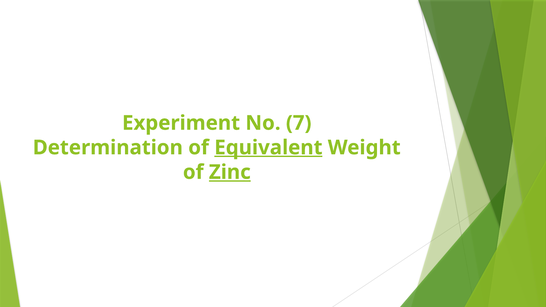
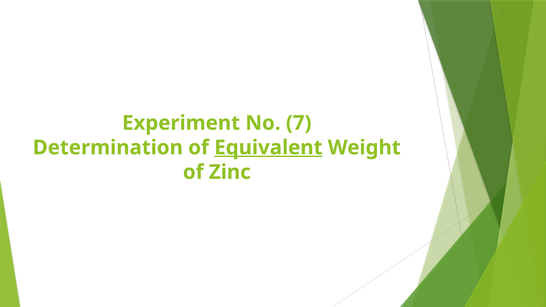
Zinc underline: present -> none (230, 172)
